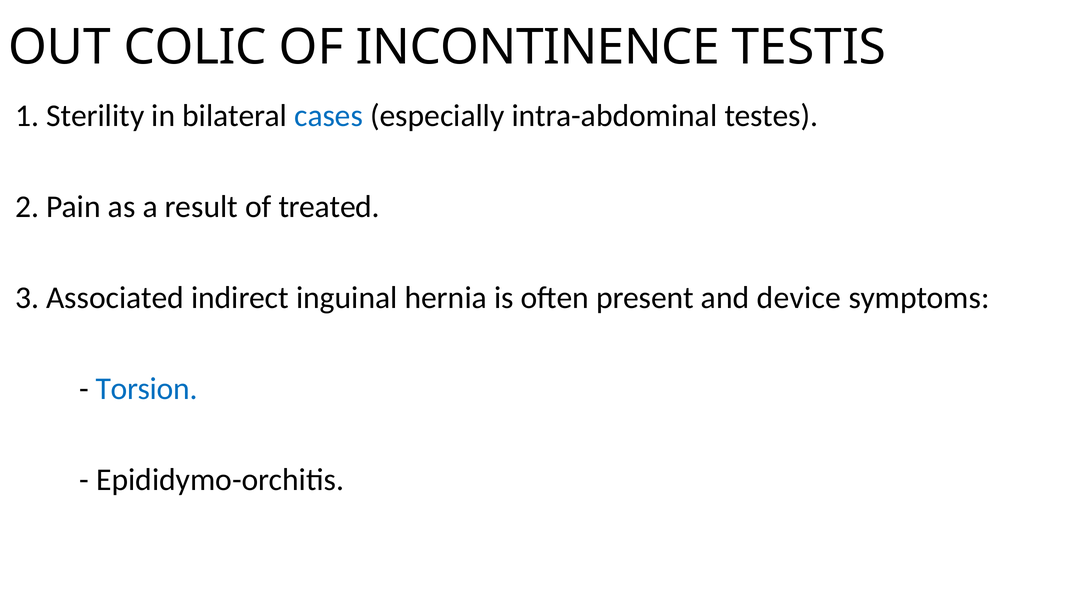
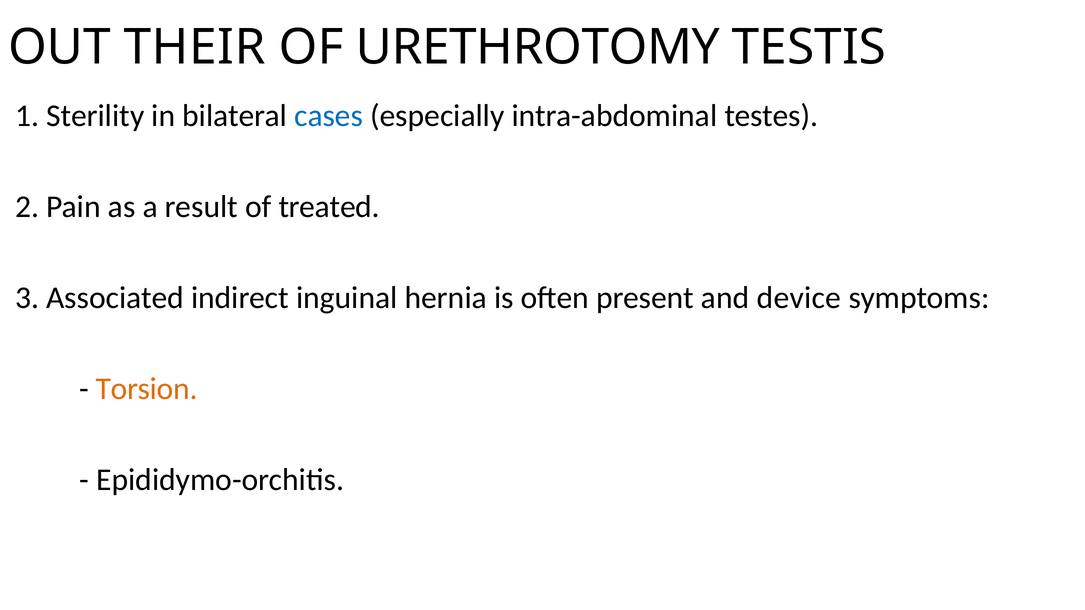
COLIC: COLIC -> THEIR (195, 47)
INCONTINENCE: INCONTINENCE -> URETHROTOMY (538, 47)
Torsion colour: blue -> orange (147, 389)
